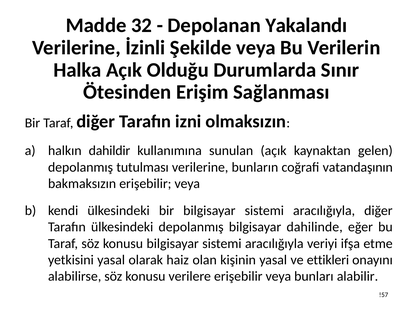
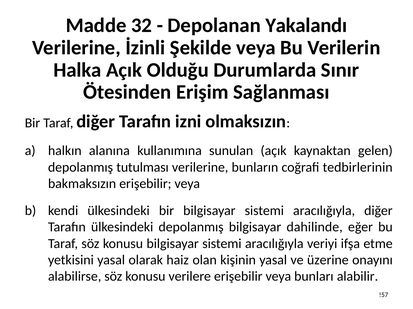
dahildir: dahildir -> alanına (109, 151)
vatandaşının: vatandaşının -> tedbirlerinin (358, 168)
ettikleri: ettikleri -> üzerine (328, 261)
